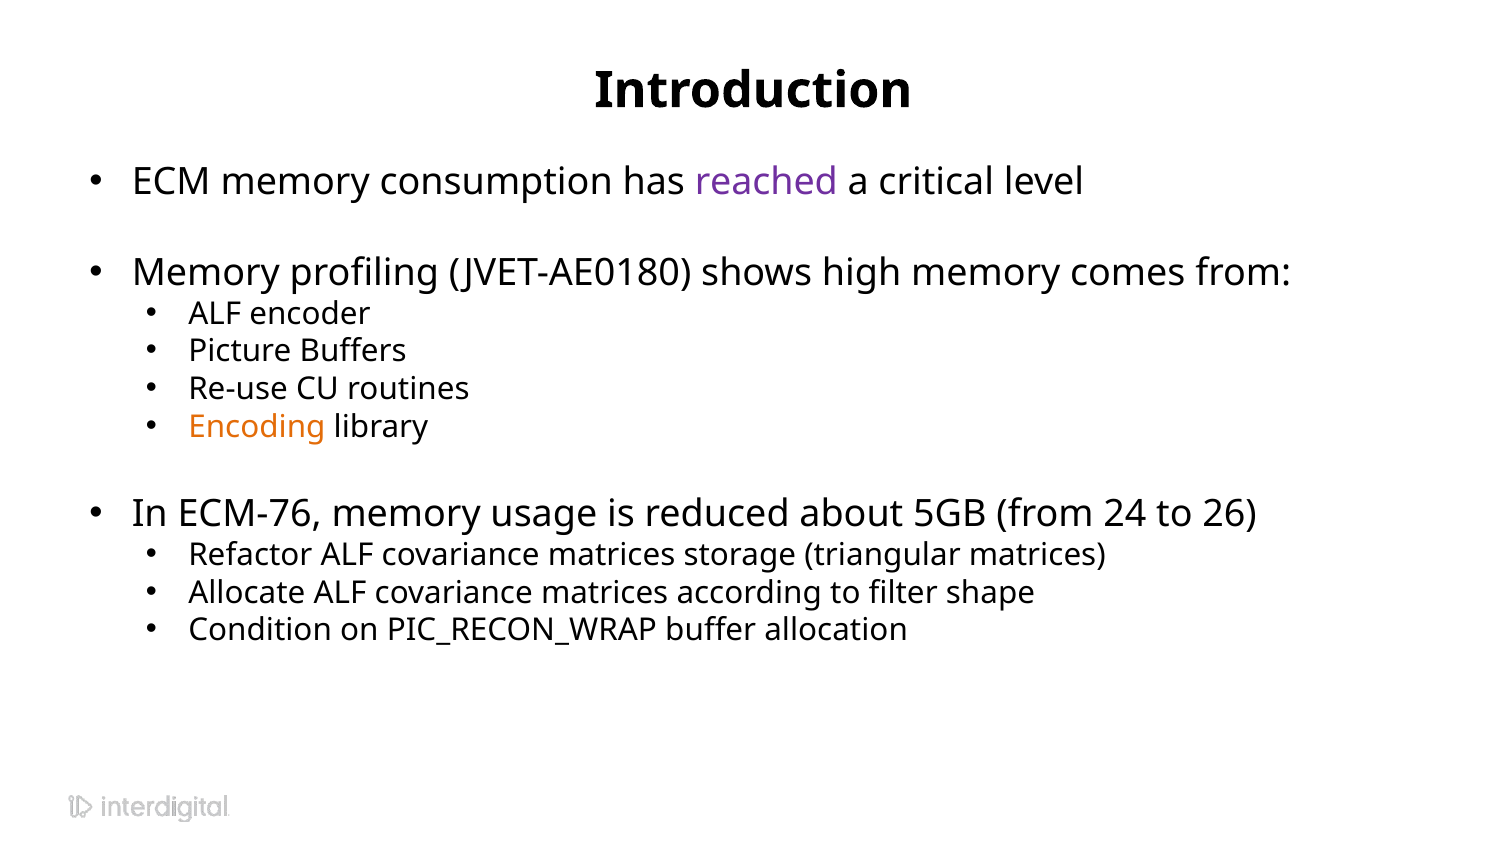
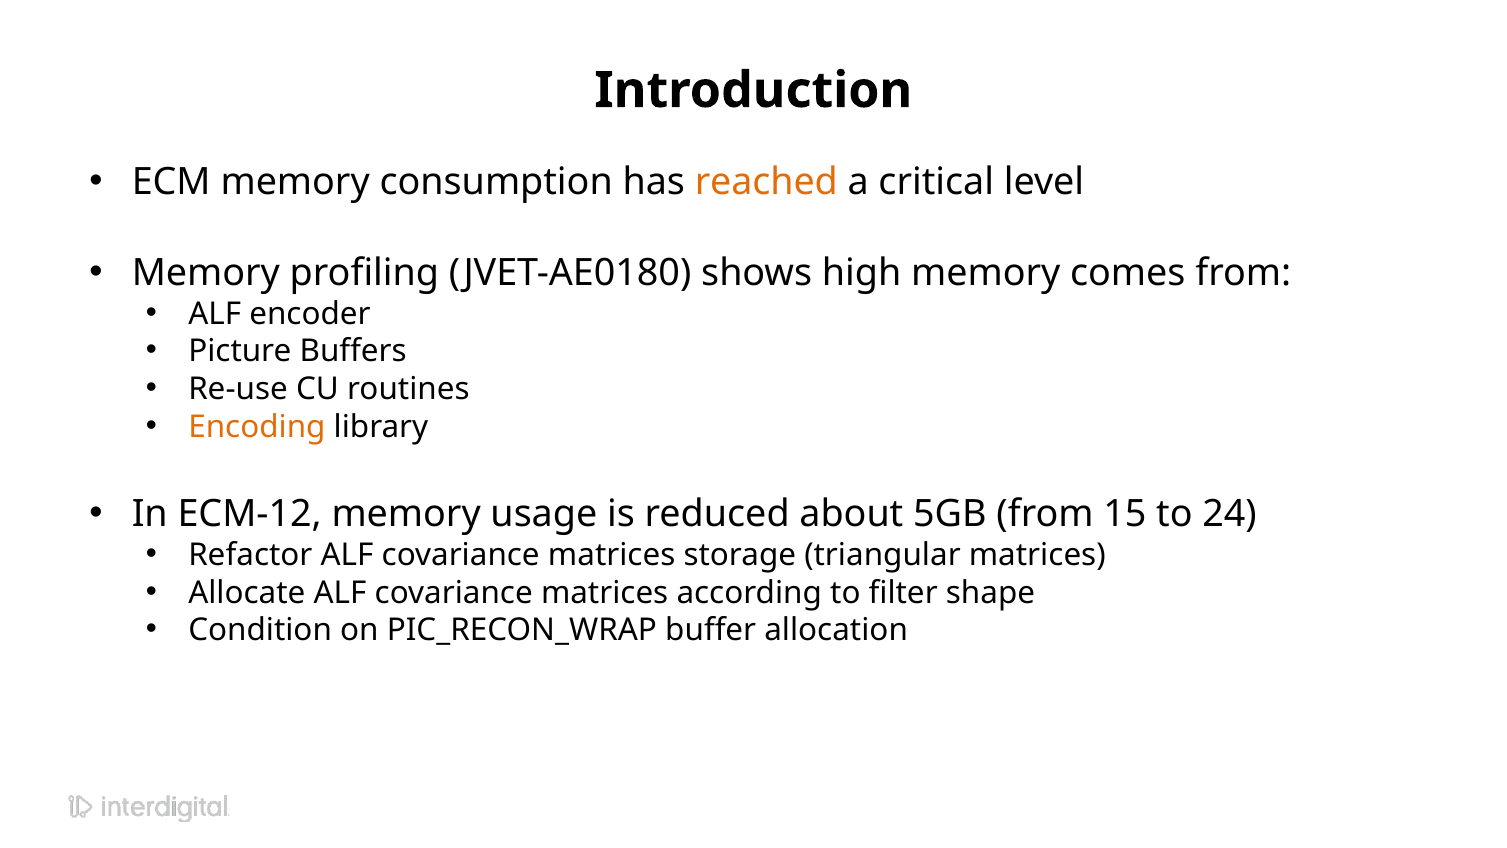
reached colour: purple -> orange (766, 182)
ECM-76: ECM-76 -> ECM-12 (250, 514)
24: 24 -> 15 (1125, 514)
26: 26 -> 24 (1230, 514)
